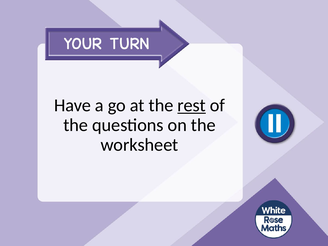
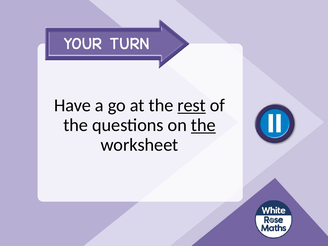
the underline: none -> present (203, 125)
